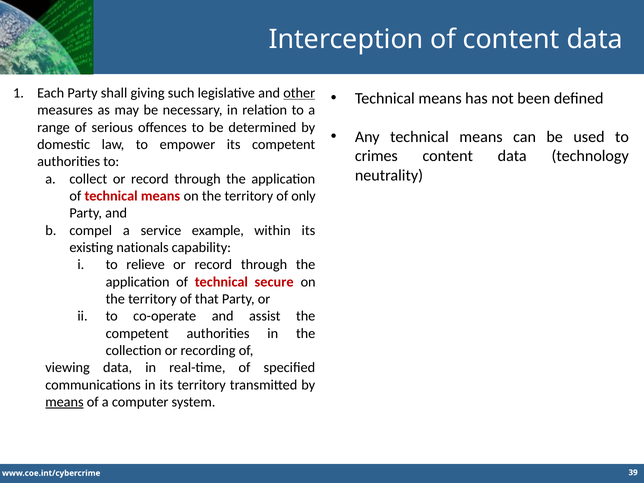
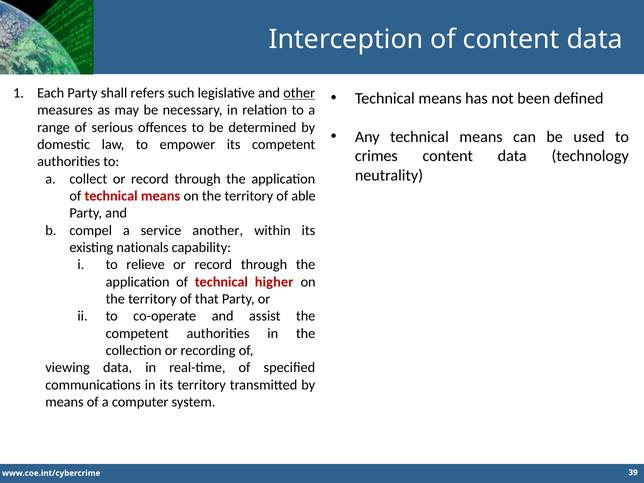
giving: giving -> refers (148, 93)
only: only -> able (304, 196)
example: example -> another (218, 230)
secure: secure -> higher (274, 282)
means underline: present -> none (64, 402)
